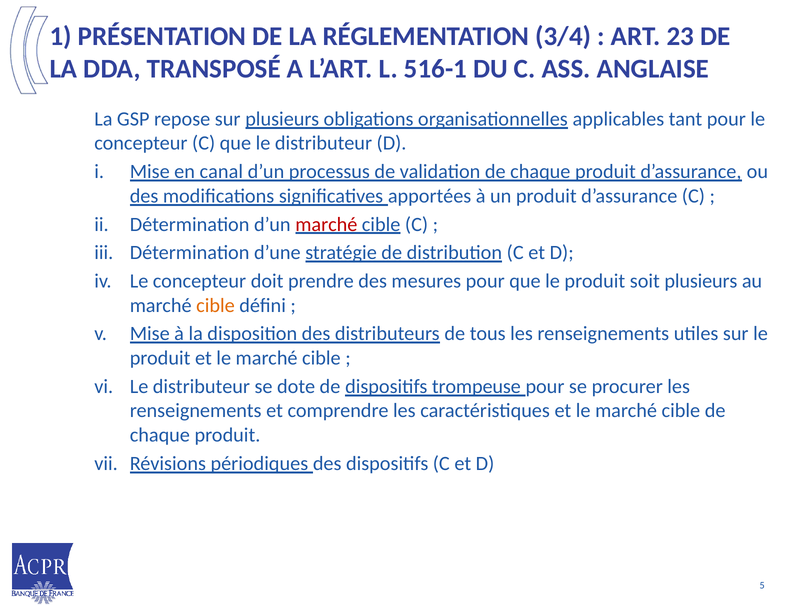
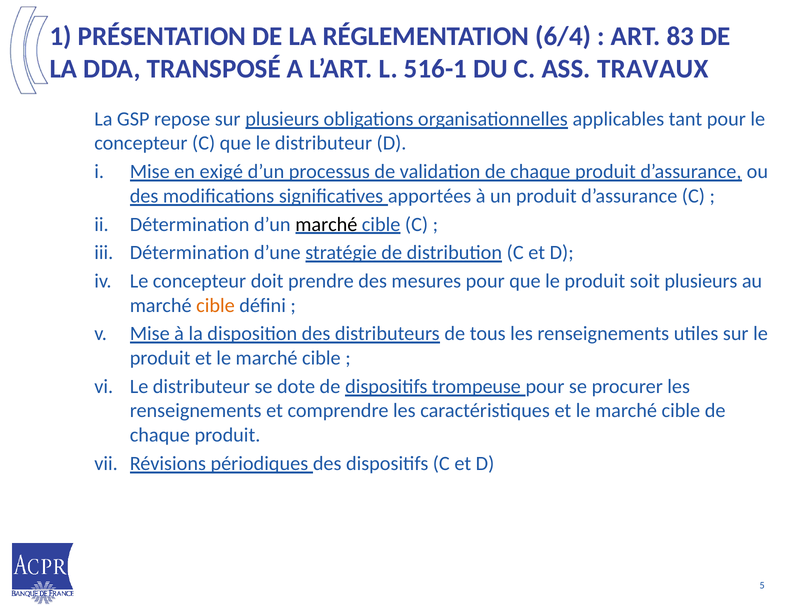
3/4: 3/4 -> 6/4 (563, 36)
23: 23 -> 83 (680, 36)
ANGLAISE: ANGLAISE -> TRAVAUX (653, 69)
canal: canal -> exigé (221, 172)
marché colour: red -> black (326, 224)
